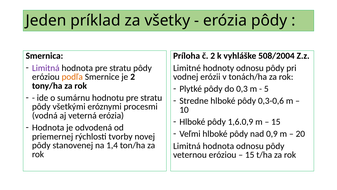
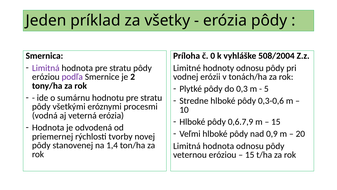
č 2: 2 -> 0 (213, 56)
podľa colour: orange -> purple (72, 77)
1,6.0,9: 1,6.0,9 -> 0,6.7,9 (241, 122)
